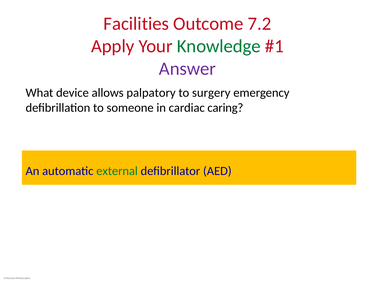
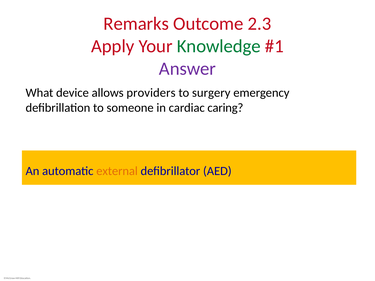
Facilities: Facilities -> Remarks (136, 24)
7.2: 7.2 -> 2.3 (260, 24)
palpatory: palpatory -> providers (151, 93)
external colour: green -> orange (117, 171)
